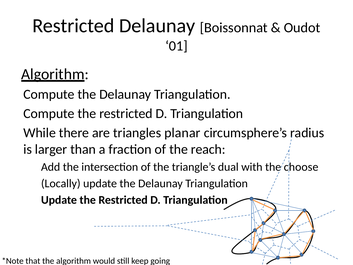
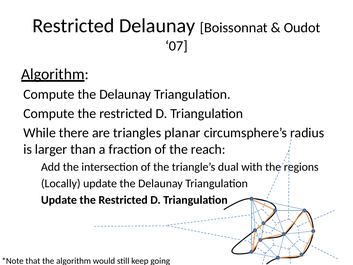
01: 01 -> 07 (176, 46)
choose: choose -> regions (301, 167)
